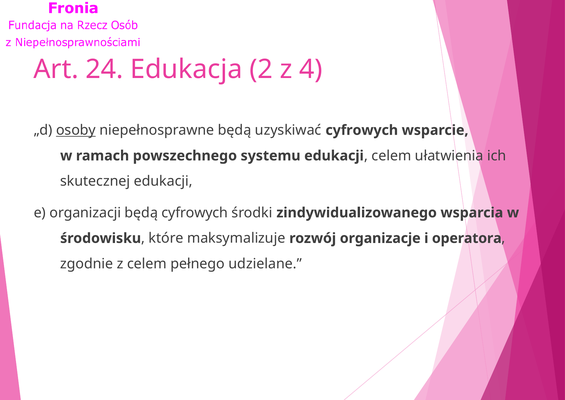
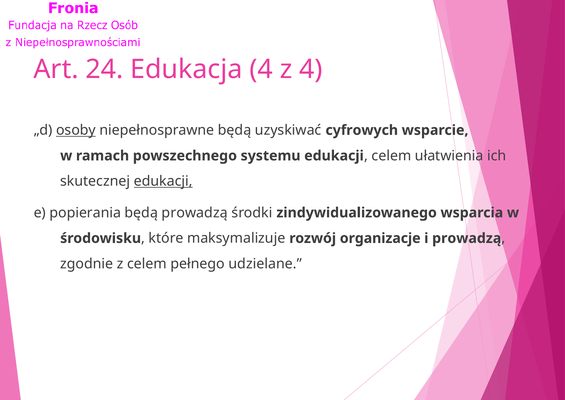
Edukacja 2: 2 -> 4 (261, 69)
edukacji underline: none -> present (163, 181)
organizacji: organizacji -> popierania (85, 212)
będą cyfrowych: cyfrowych -> prowadzą (195, 212)
i operatora: operatora -> prowadzą (467, 238)
